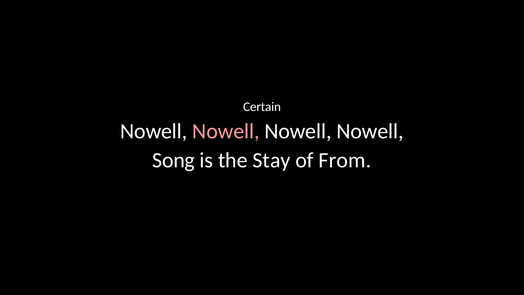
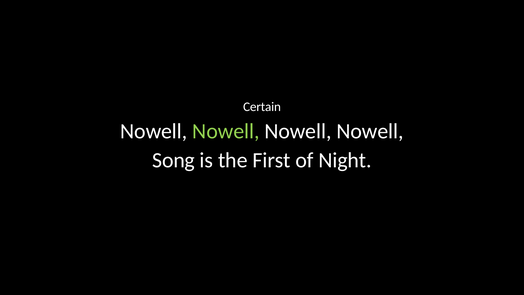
Nowell colour: pink -> light green (226, 131)
Stay: Stay -> First (272, 160)
From: From -> Night (345, 160)
